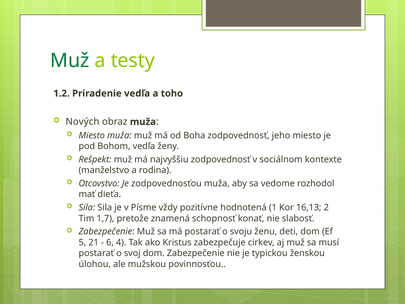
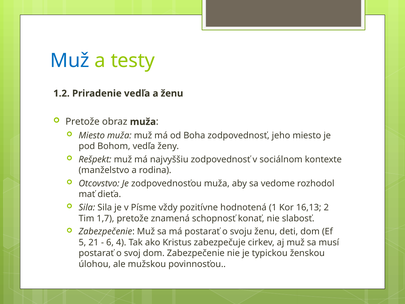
Muž colour: green -> blue (70, 61)
a toho: toho -> ženu (172, 93)
Nových: Nových -> Pretože (83, 122)
